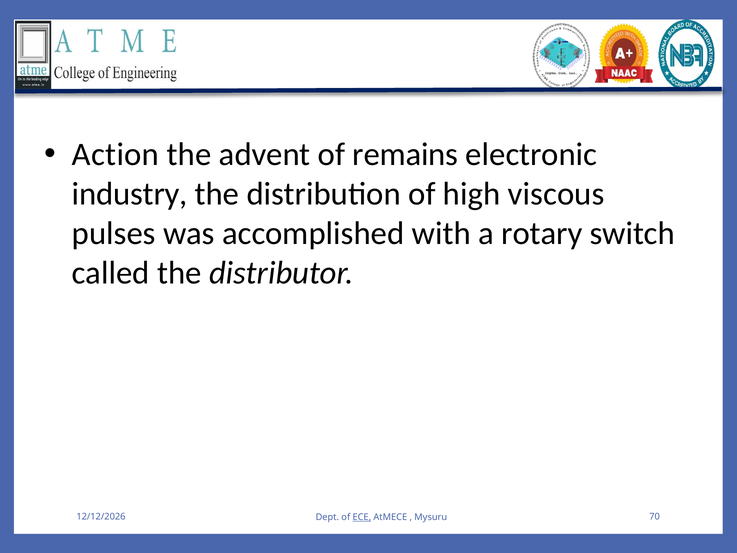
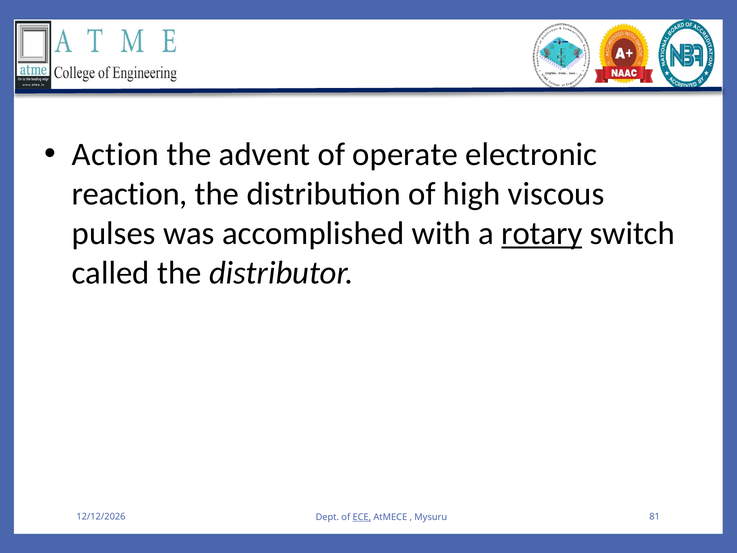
remains: remains -> operate (405, 155)
industry: industry -> reaction (130, 194)
rotary underline: none -> present (542, 233)
70: 70 -> 81 (655, 516)
